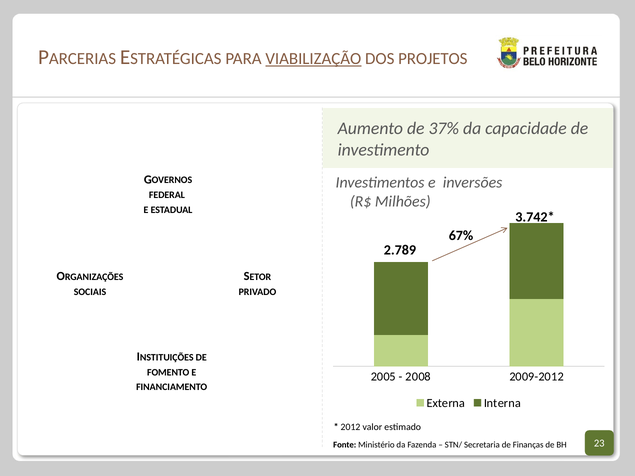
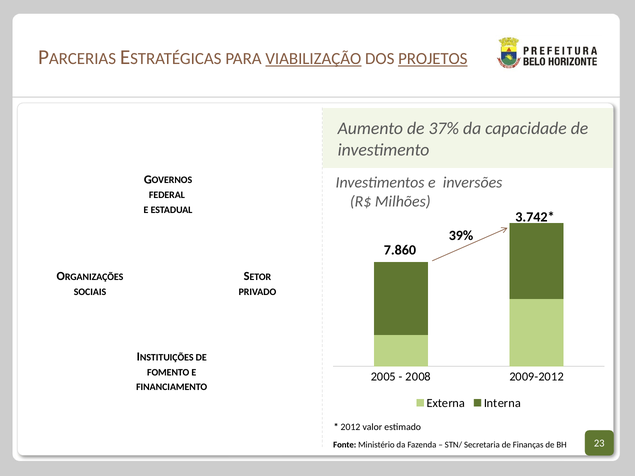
PROJETOS underline: none -> present (433, 59)
67%: 67% -> 39% (461, 236)
2.789: 2.789 -> 7.860 (400, 250)
